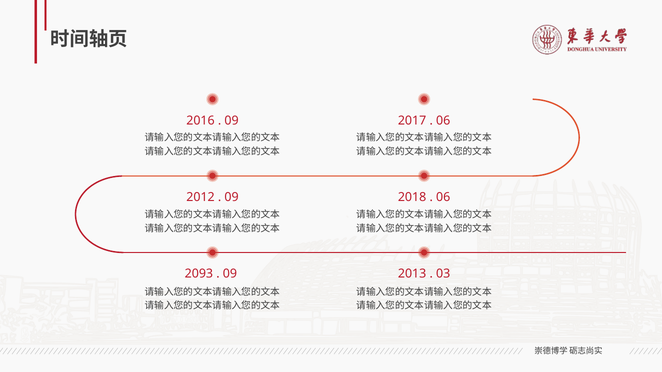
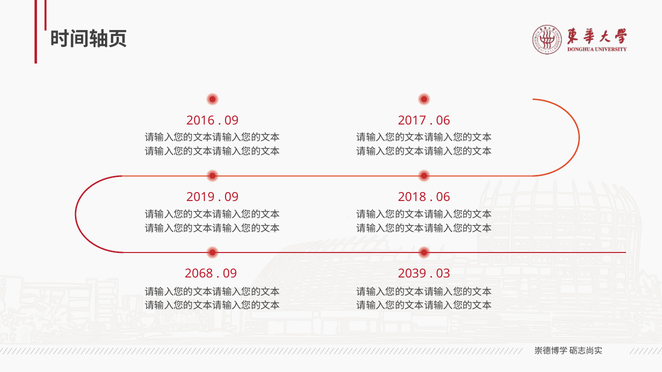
2012: 2012 -> 2019 (201, 197)
2093: 2093 -> 2068 (199, 274)
2013: 2013 -> 2039 (412, 274)
